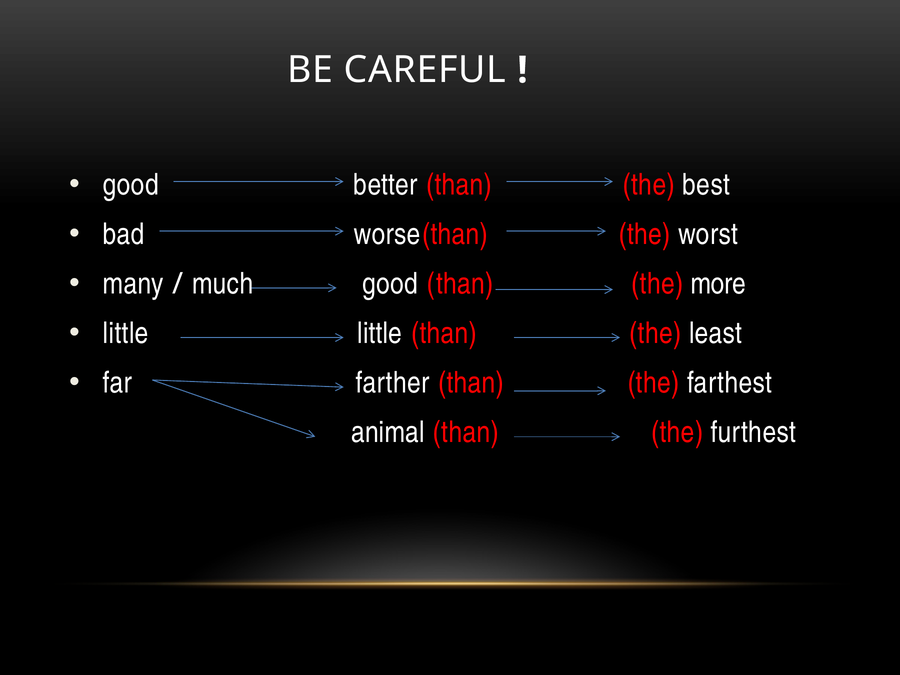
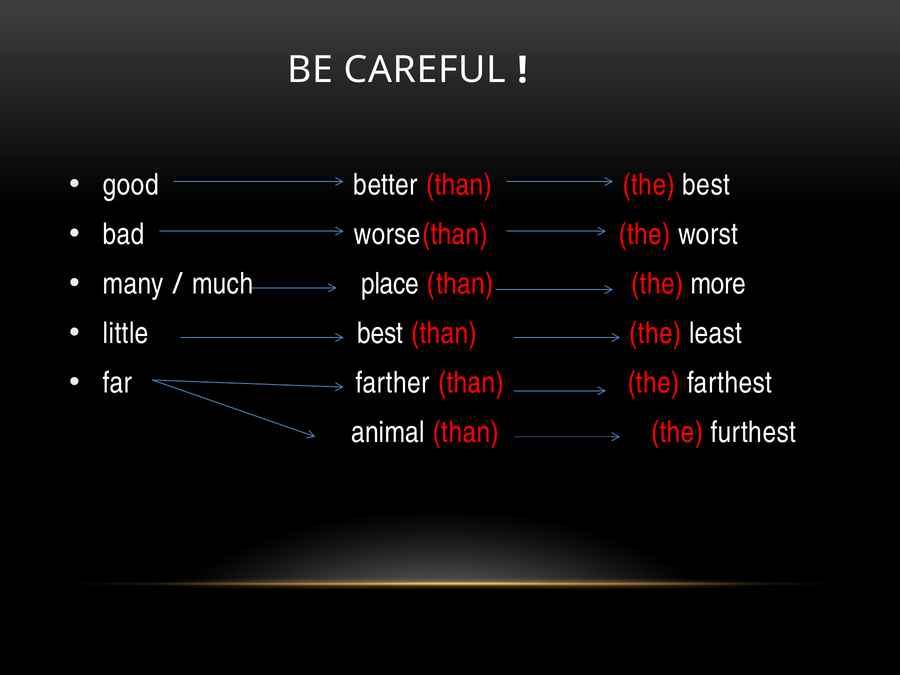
much good: good -> place (390, 284)
little little: little -> best (380, 333)
